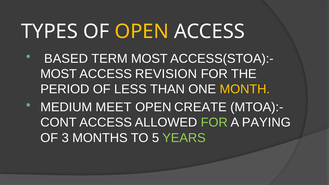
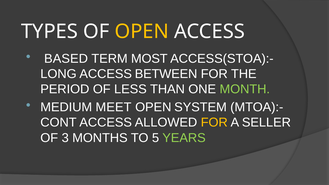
MOST: MOST -> LONG (58, 74)
REVISION: REVISION -> BETWEEN (166, 74)
MONTH colour: yellow -> light green (245, 89)
CREATE: CREATE -> SYSTEM (201, 107)
FOR colour: light green -> yellow (214, 123)
PAYING: PAYING -> SELLER (266, 123)
